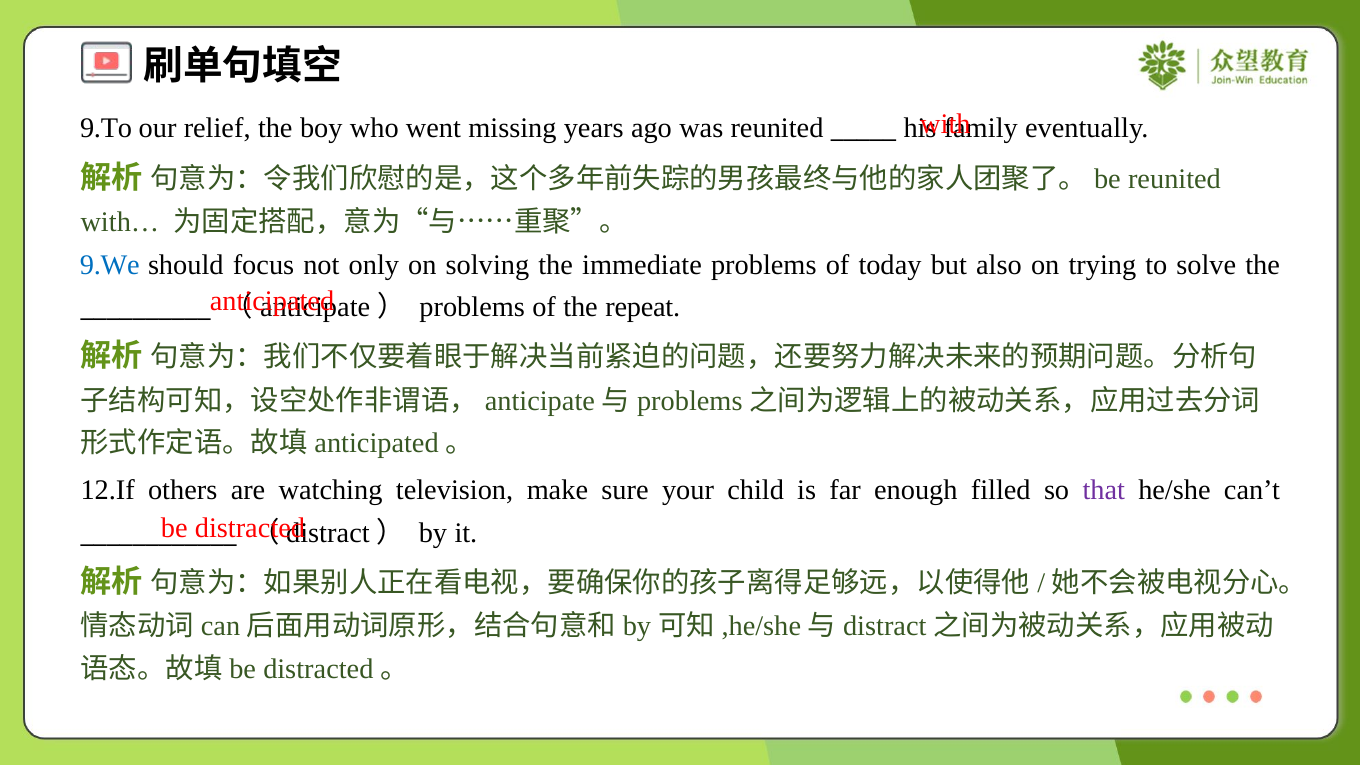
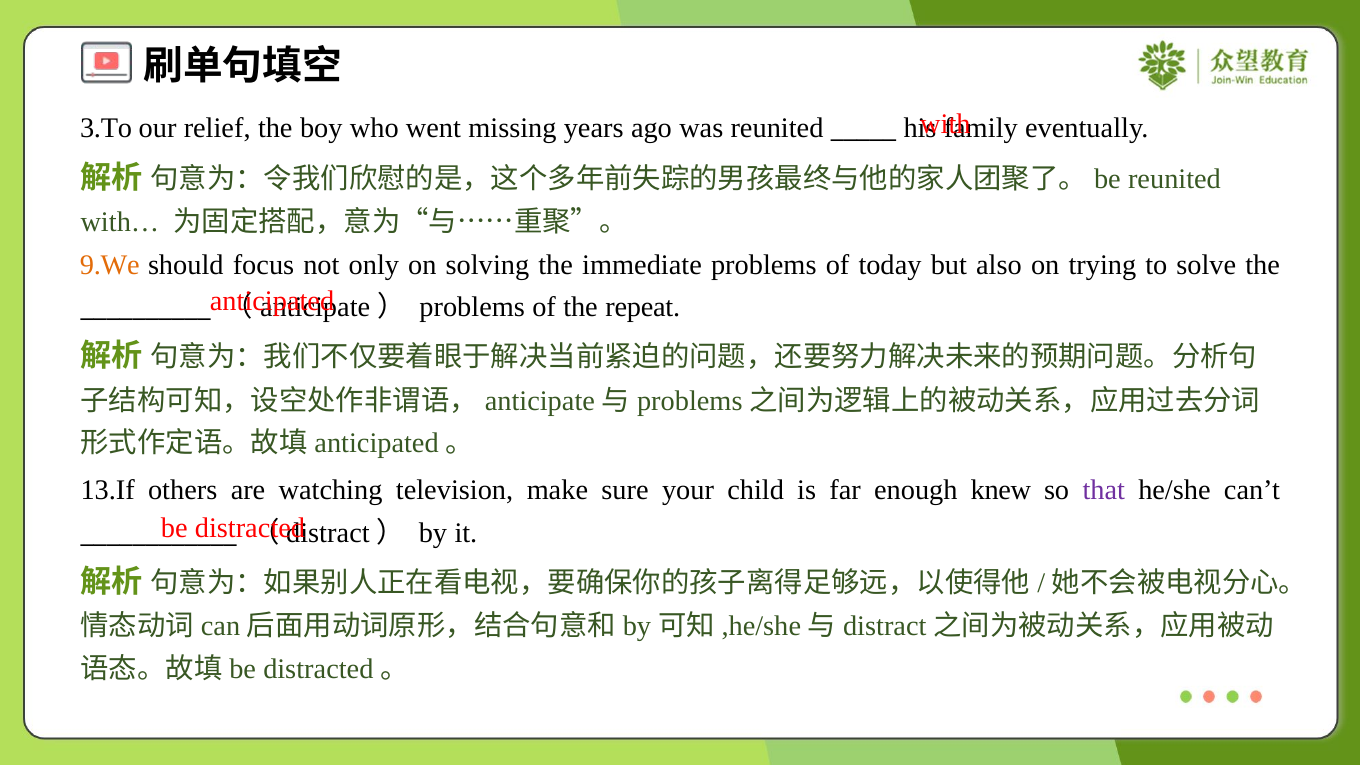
9.To: 9.To -> 3.To (106, 128)
9.We colour: blue -> orange (110, 265)
12.If: 12.If -> 13.If (108, 490)
filled: filled -> knew (1001, 490)
